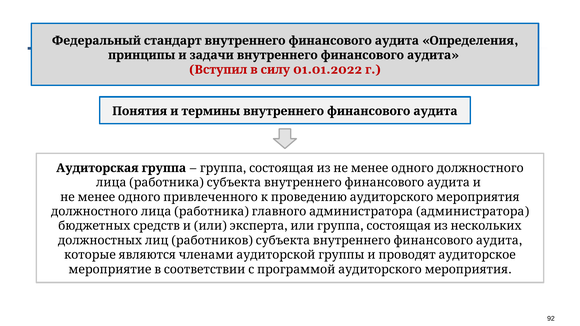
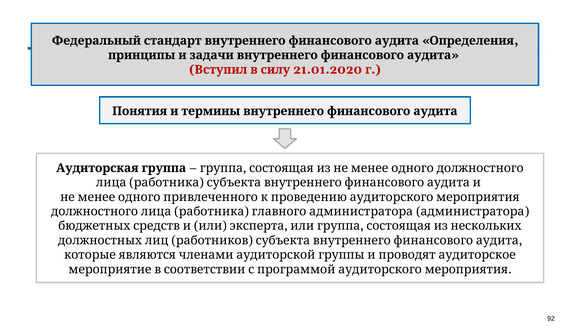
01.01.2022: 01.01.2022 -> 21.01.2020 (328, 70)
